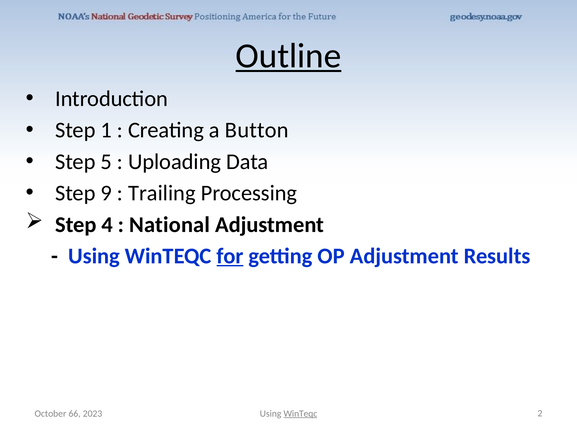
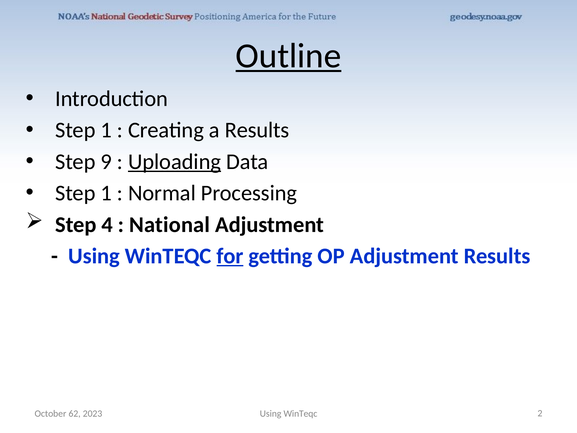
a Button: Button -> Results (257, 130)
5: 5 -> 9 (106, 162)
Uploading underline: none -> present (175, 162)
9: 9 -> 1 (106, 193)
Trailing: Trailing -> Normal (162, 193)
66: 66 -> 62 (75, 413)
WinTeqc underline: present -> none (300, 413)
